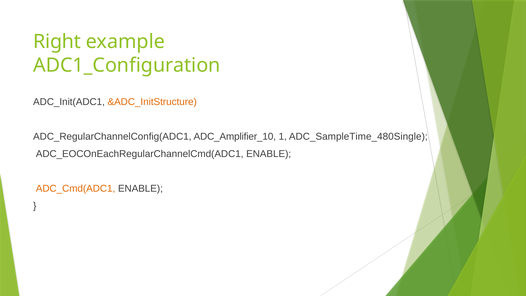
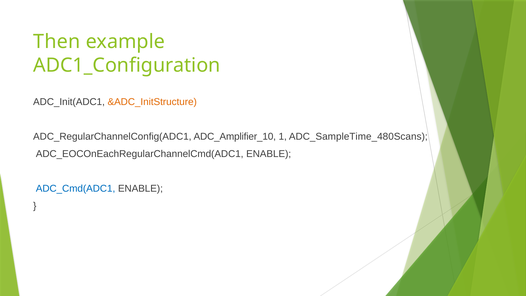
Right: Right -> Then (57, 41)
ADC_SampleTime_480Single: ADC_SampleTime_480Single -> ADC_SampleTime_480Scans (358, 136)
ADC_Cmd(ADC1 colour: orange -> blue (76, 188)
